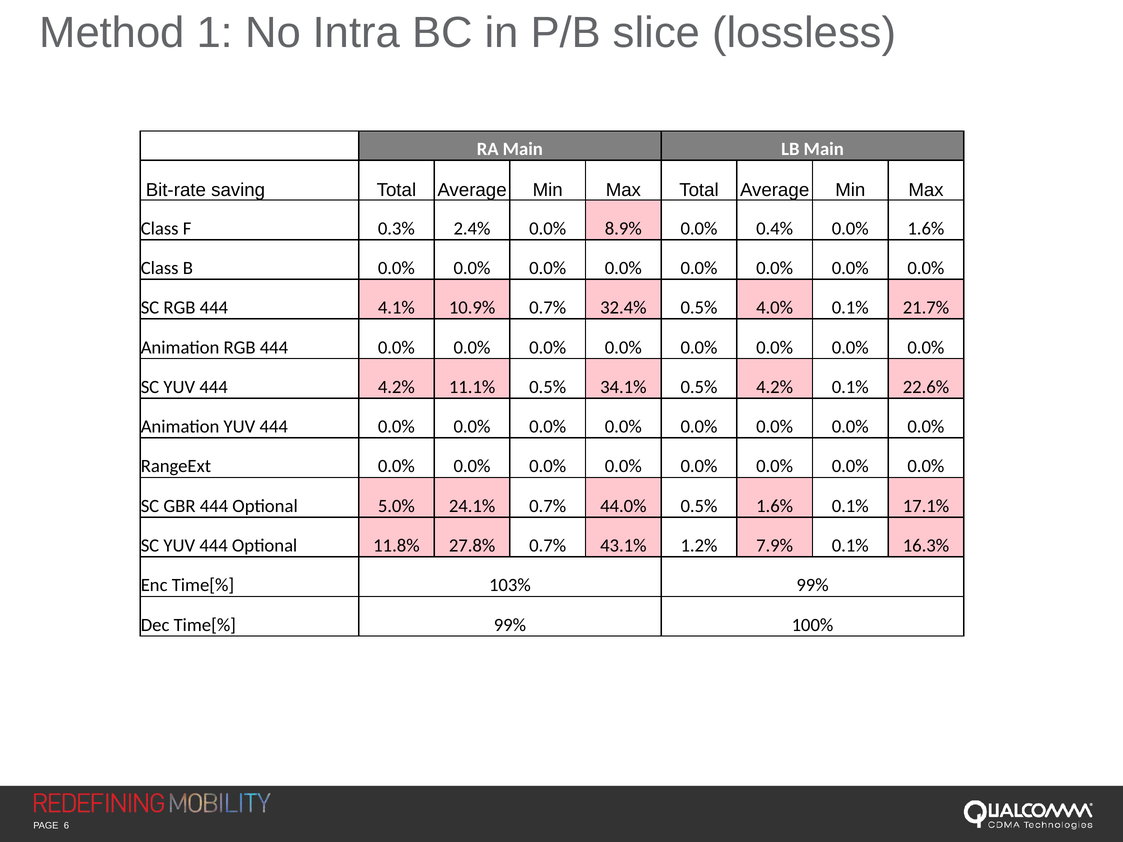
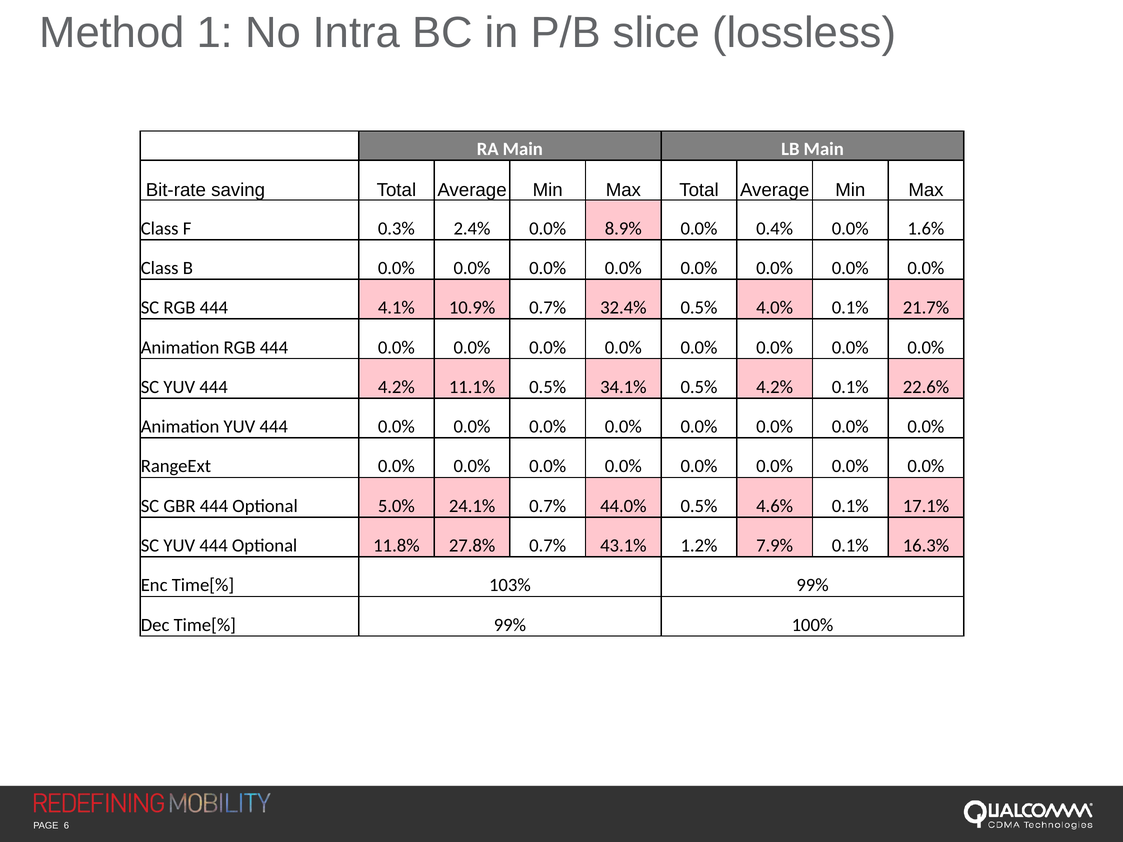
0.5% 1.6%: 1.6% -> 4.6% (775, 506)
